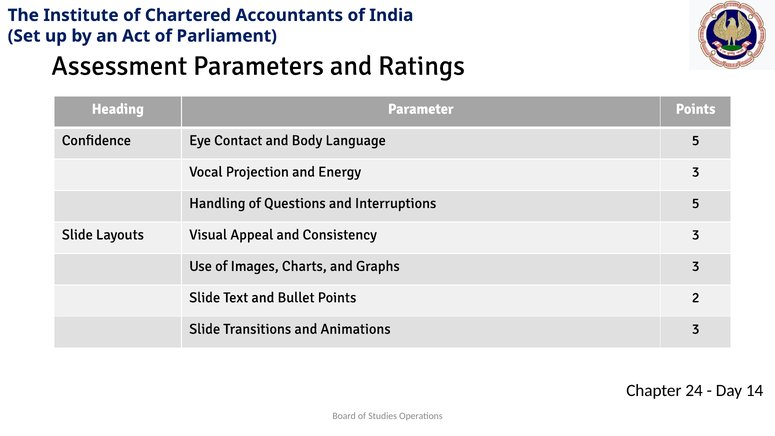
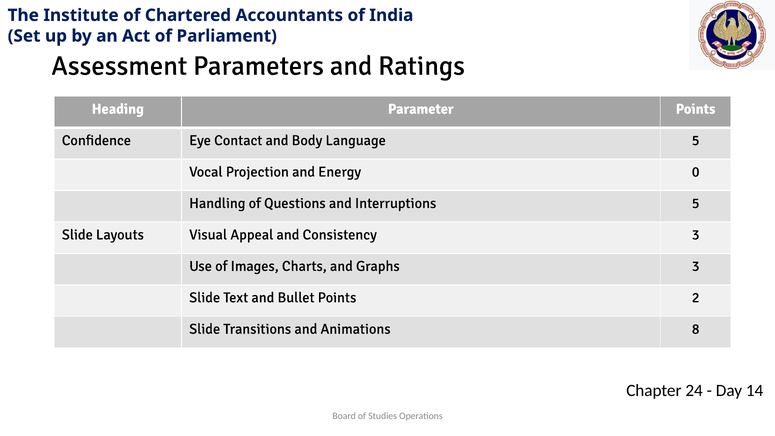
Energy 3: 3 -> 0 (696, 172)
Animations 3: 3 -> 8 (696, 329)
